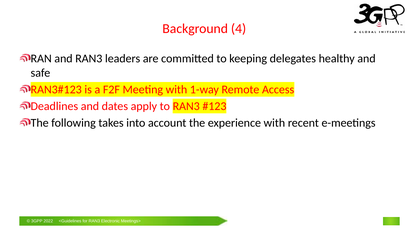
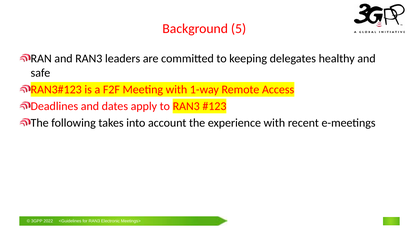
4: 4 -> 5 (239, 29)
